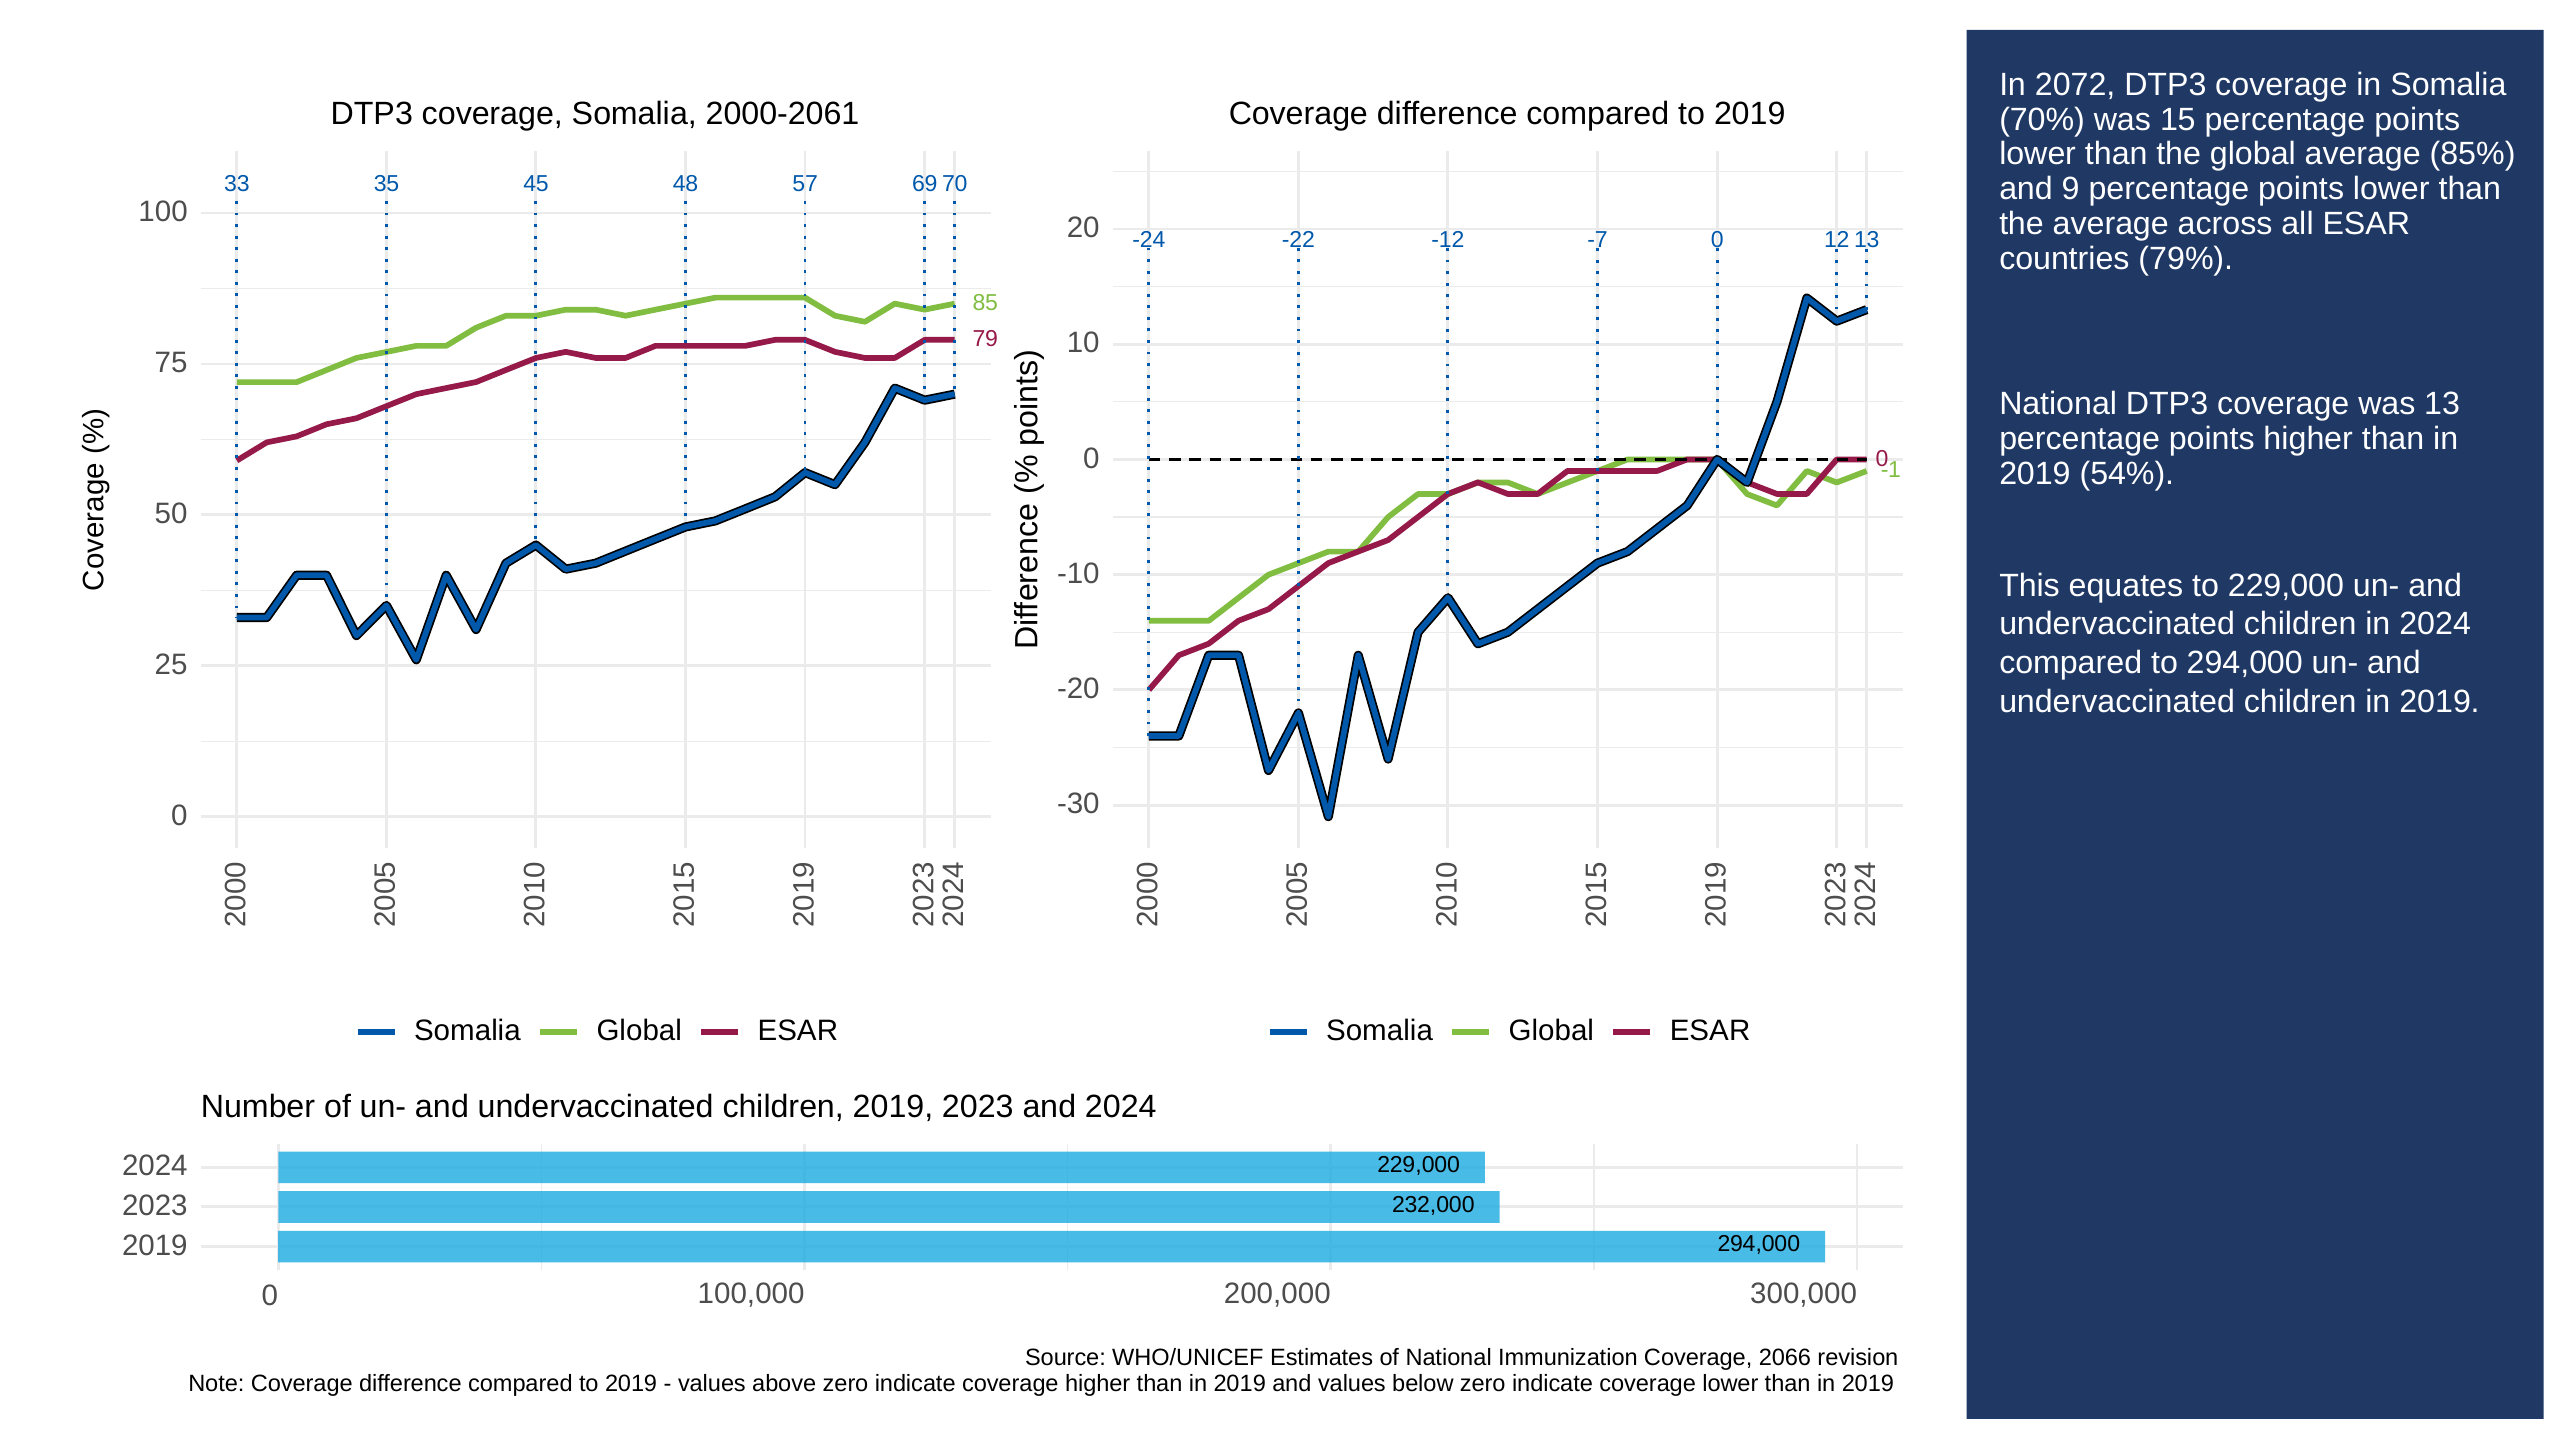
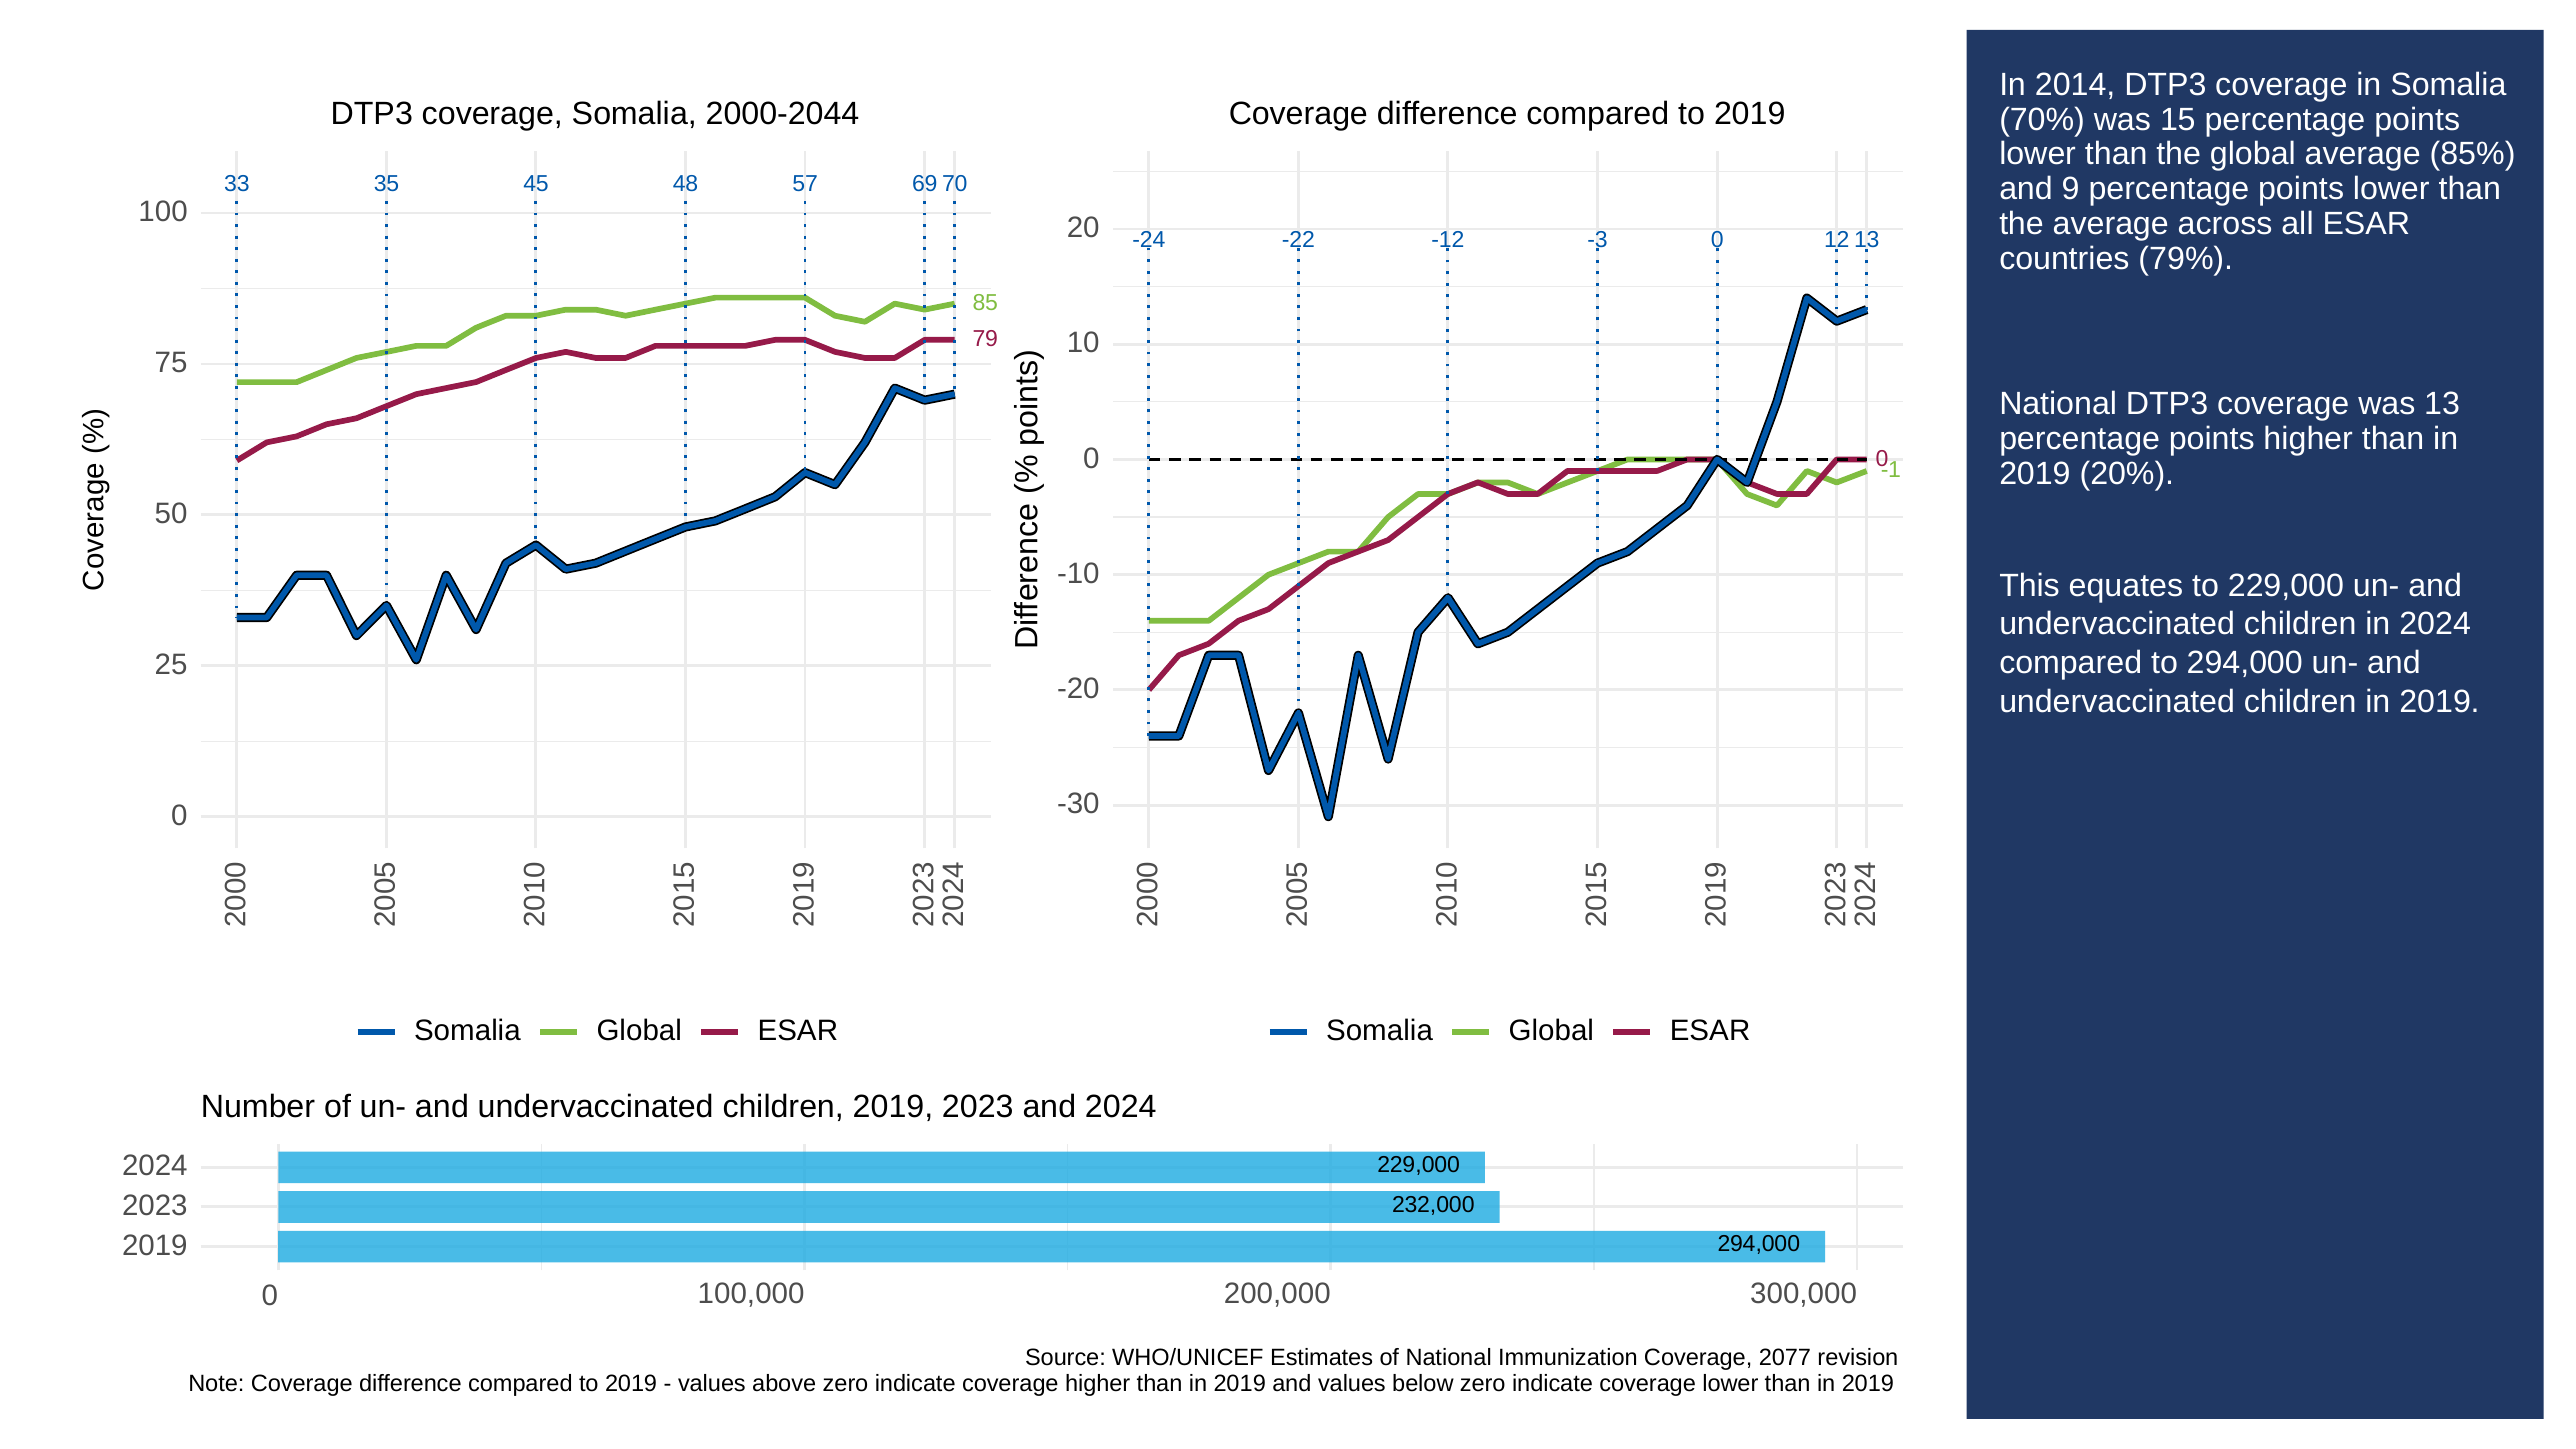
2072: 2072 -> 2014 (2075, 85)
2000-2061: 2000-2061 -> 2000-2044 (783, 114)
-7: -7 -> -3 (1597, 240)
54%: 54% -> 20% (2127, 474)
2066: 2066 -> 2077 (1785, 1358)
